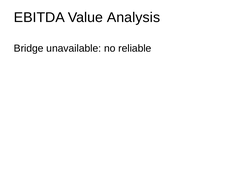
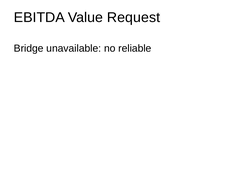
Analysis: Analysis -> Request (133, 18)
